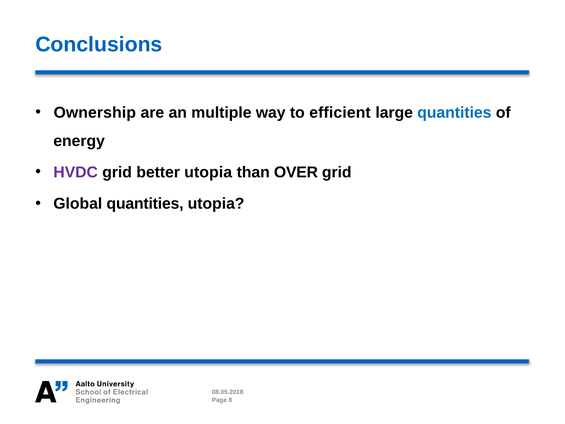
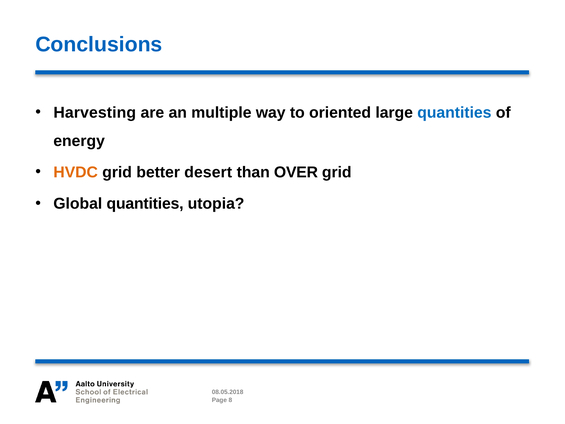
Ownership: Ownership -> Harvesting (95, 113)
efficient: efficient -> oriented (340, 113)
HVDC colour: purple -> orange (76, 172)
better utopia: utopia -> desert (208, 172)
